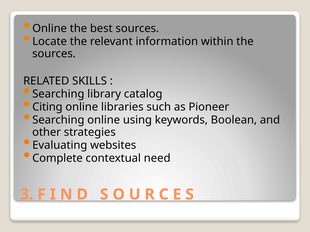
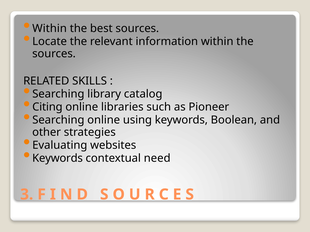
Online: Online -> Within (50, 29)
Complete: Complete -> Keywords (58, 158)
